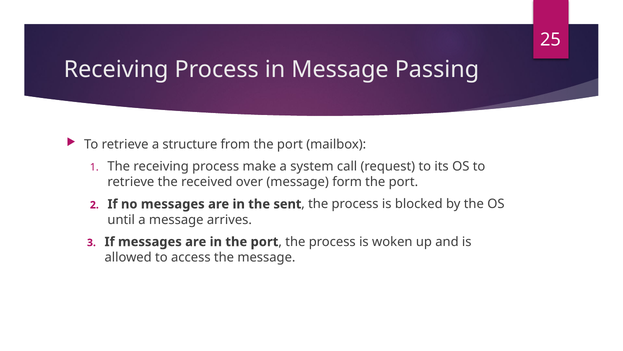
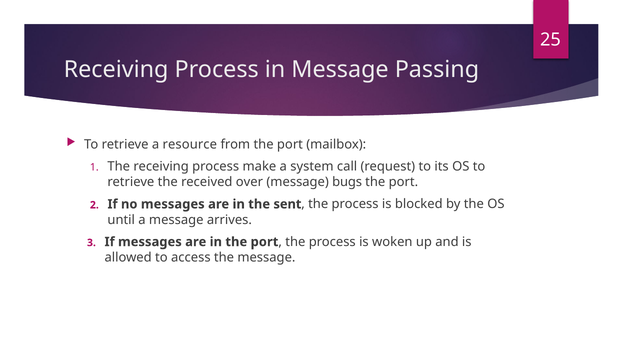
structure: structure -> resource (190, 144)
form: form -> bugs (347, 182)
